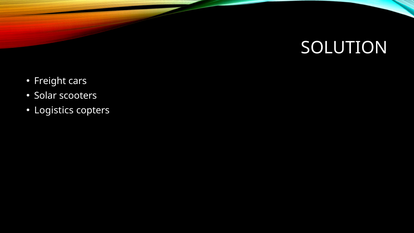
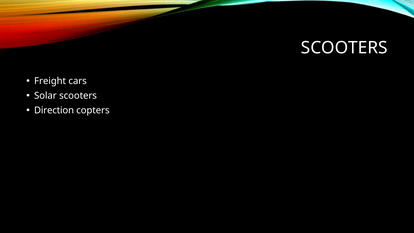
SOLUTION: SOLUTION -> SCOOTERS (344, 48)
Logistics: Logistics -> Direction (54, 110)
